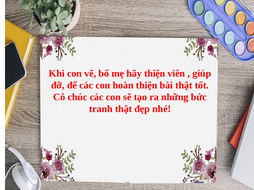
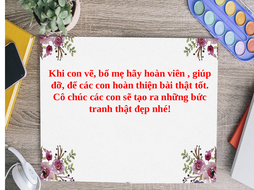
hãy thiện: thiện -> hoàn (155, 74)
